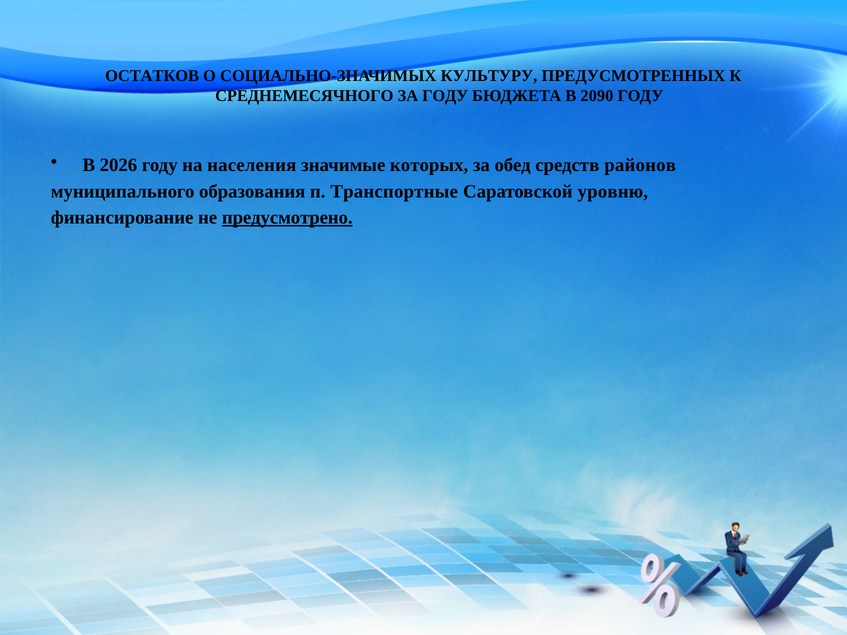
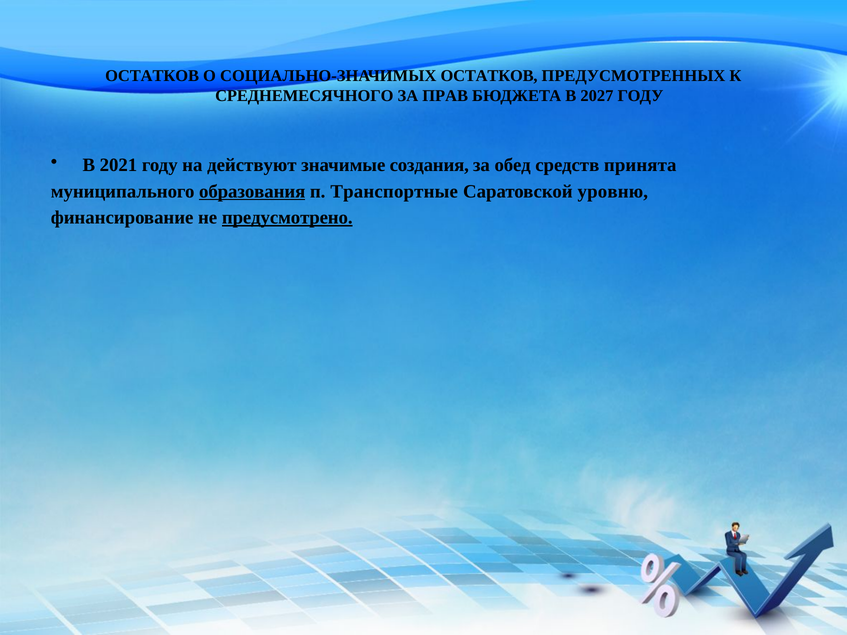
СОЦИАЛЬНО-ЗНАЧИМЫХ КУЛЬТУРУ: КУЛЬТУРУ -> ОСТАТКОВ (489, 76)
ЗА ГОДУ: ГОДУ -> ПРАВ (445, 96)
2090: 2090 -> 2027 (597, 96)
2026: 2026 -> 2021 (118, 165)
населения: населения -> действуют (252, 165)
которых: которых -> создания (429, 165)
районов: районов -> принята (640, 165)
образования underline: none -> present (252, 191)
